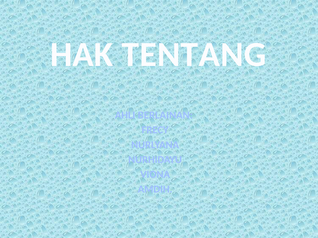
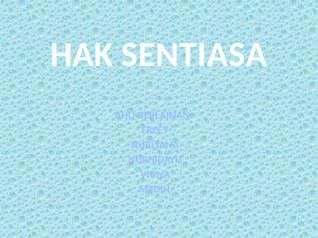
TENTANG: TENTANG -> SENTIASA (194, 55)
